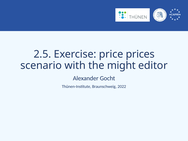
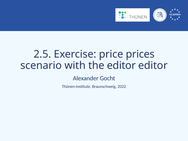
the might: might -> editor (121, 66)
